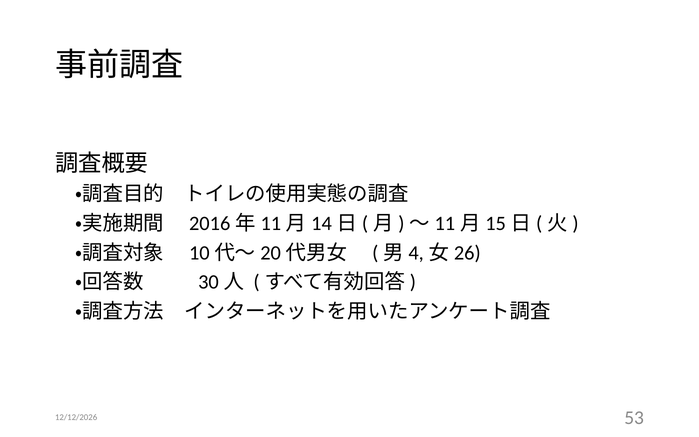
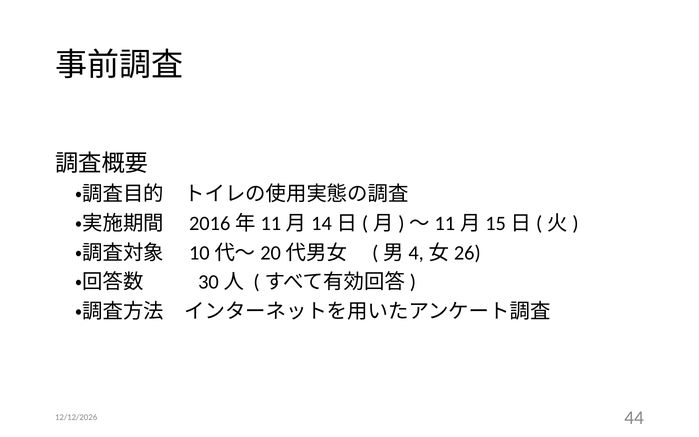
53: 53 -> 44 (634, 418)
